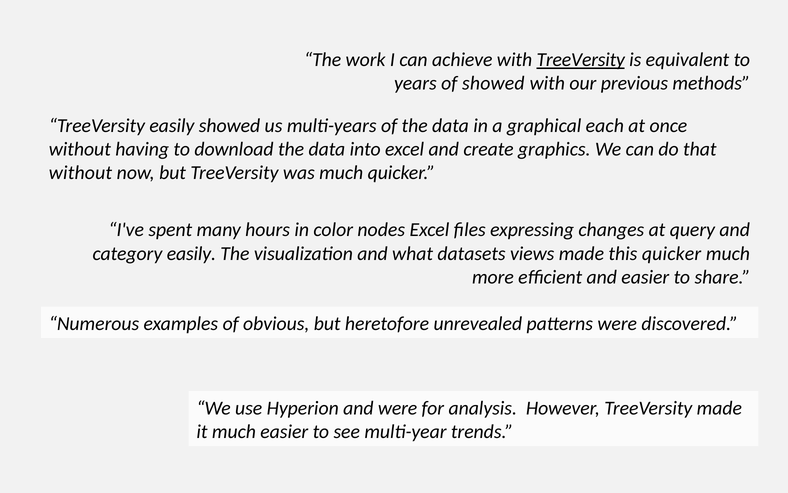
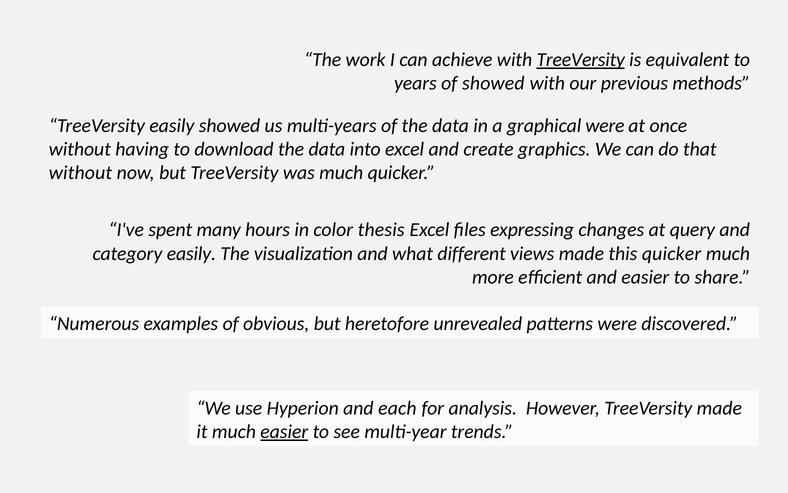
graphical each: each -> were (605, 125)
nodes: nodes -> thesis (381, 230)
datasets: datasets -> different (472, 253)
and were: were -> each (397, 408)
easier underline: none -> present (284, 431)
